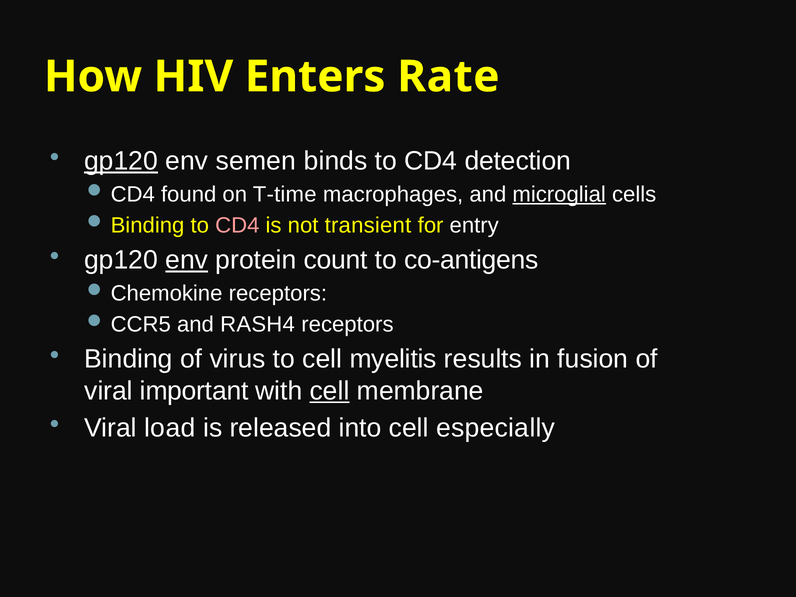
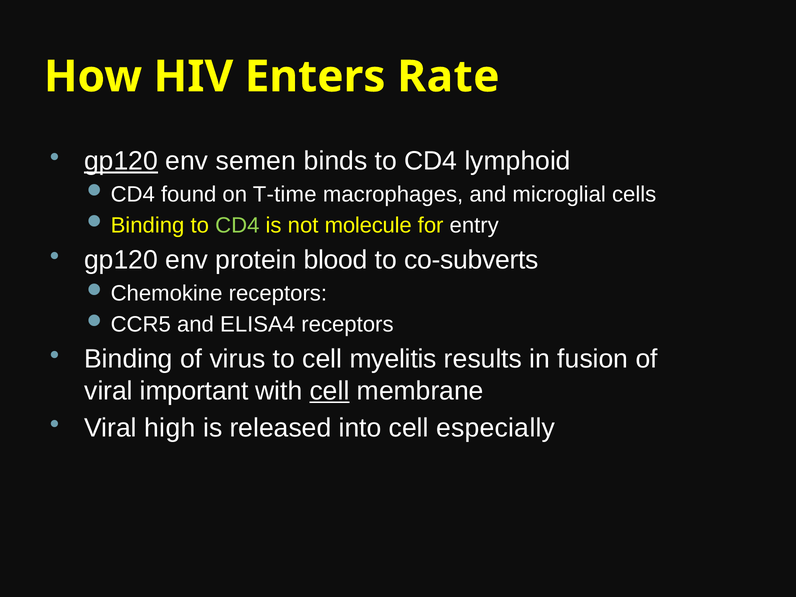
detection: detection -> lymphoid (518, 161)
microglial underline: present -> none (559, 194)
CD4 colour: pink -> light green (237, 225)
transient: transient -> molecule (368, 225)
env underline: present -> none (187, 260)
count: count -> blood (336, 260)
co-antigens: co-antigens -> co-subverts (471, 260)
RASH4: RASH4 -> ELISA4 (258, 324)
load: load -> high (170, 428)
